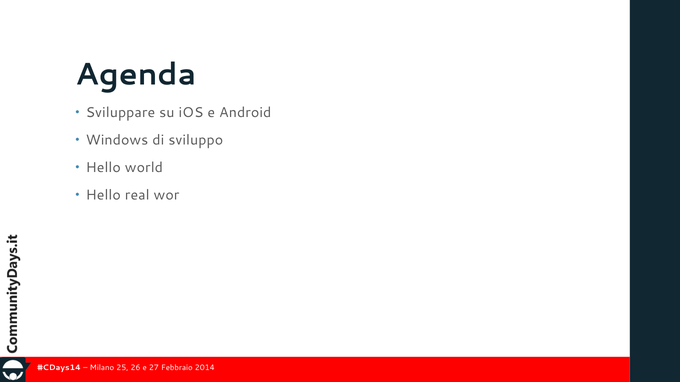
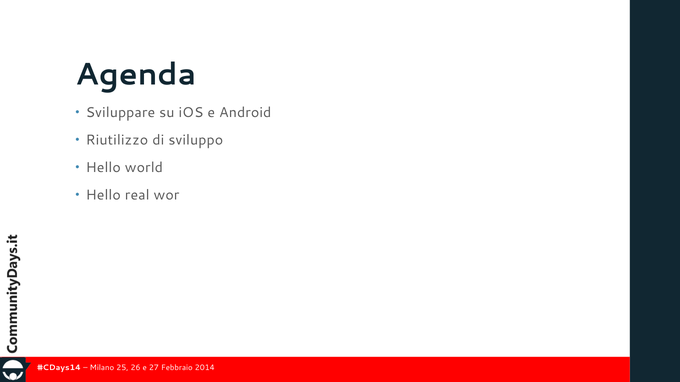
Windows: Windows -> Riutilizzo (117, 140)
